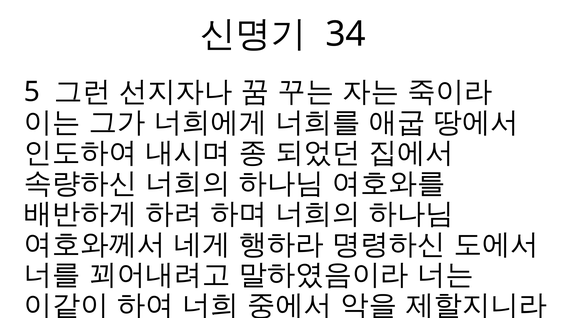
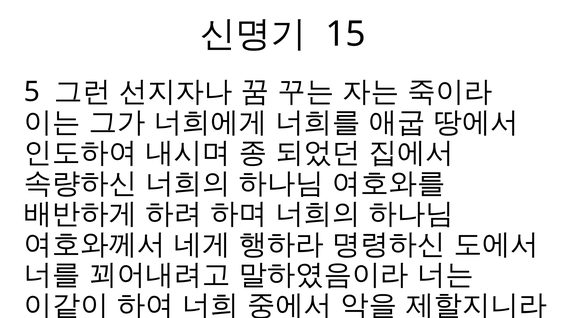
34: 34 -> 15 (346, 34)
